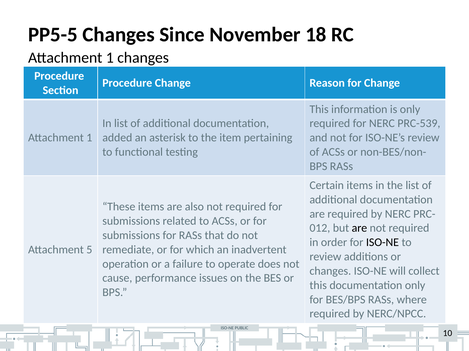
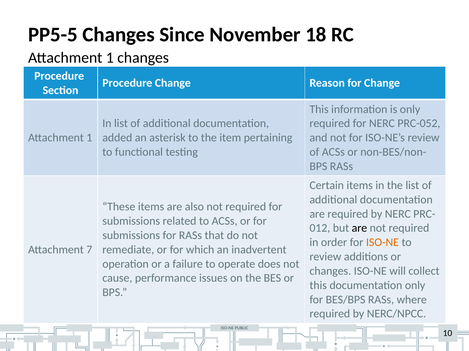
PRC-539: PRC-539 -> PRC-052 (419, 124)
ISO-NE colour: black -> orange (382, 243)
5: 5 -> 7 (89, 250)
